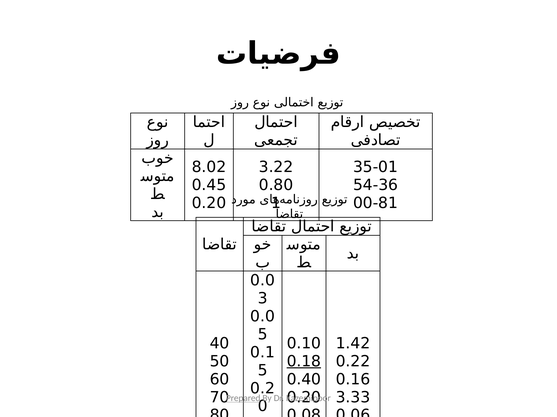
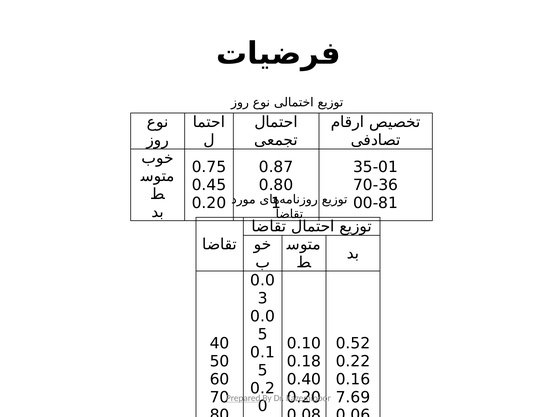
8.02: 8.02 -> 0.75 (209, 167)
3.22: 3.22 -> 0.87 (276, 167)
54-36: 54-36 -> 70-36 (376, 185)
1.42: 1.42 -> 0.52 (353, 344)
0.18 underline: present -> none (304, 362)
3.33: 3.33 -> 7.69 (353, 398)
